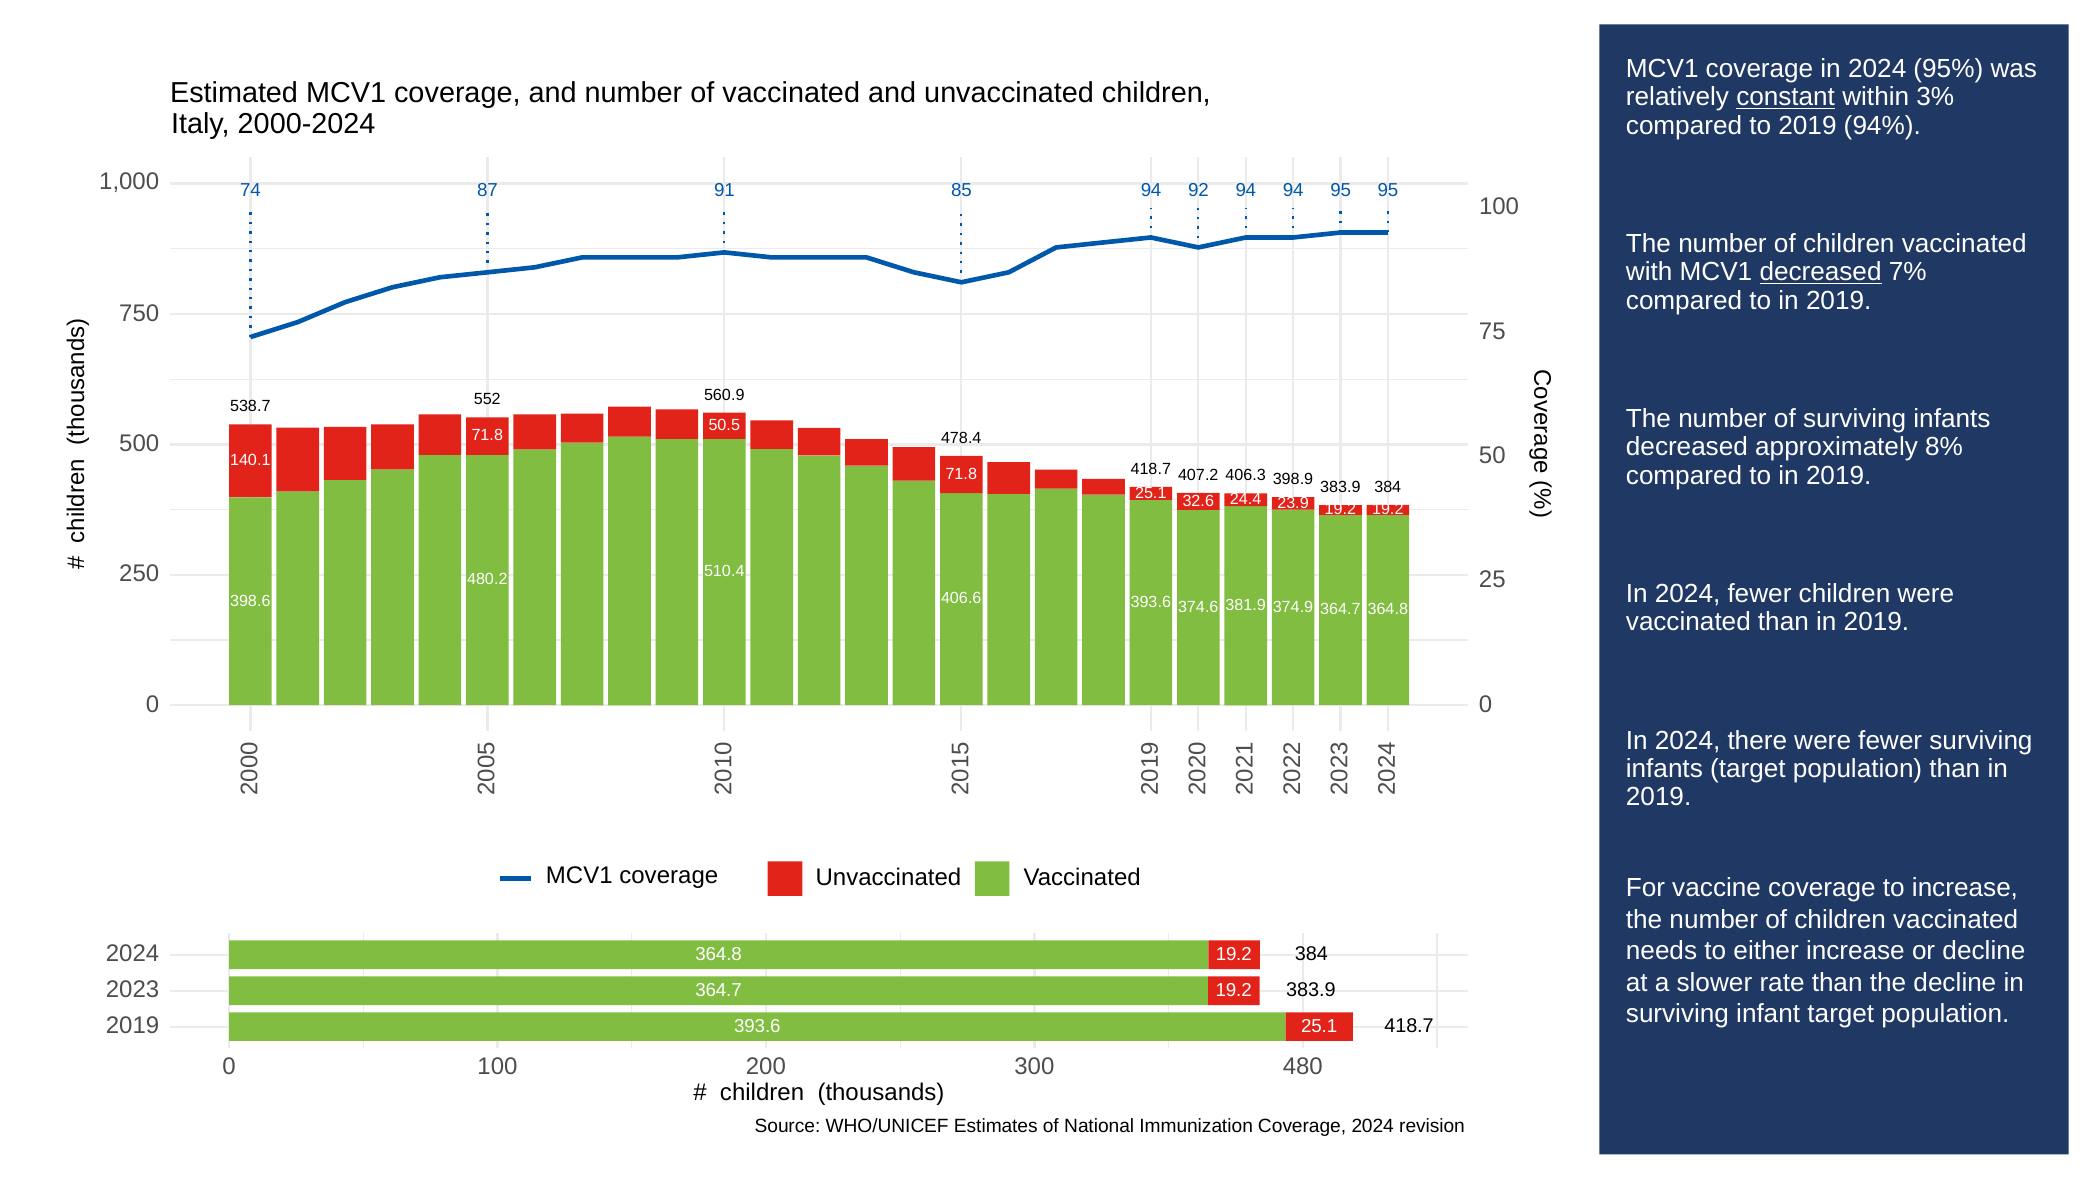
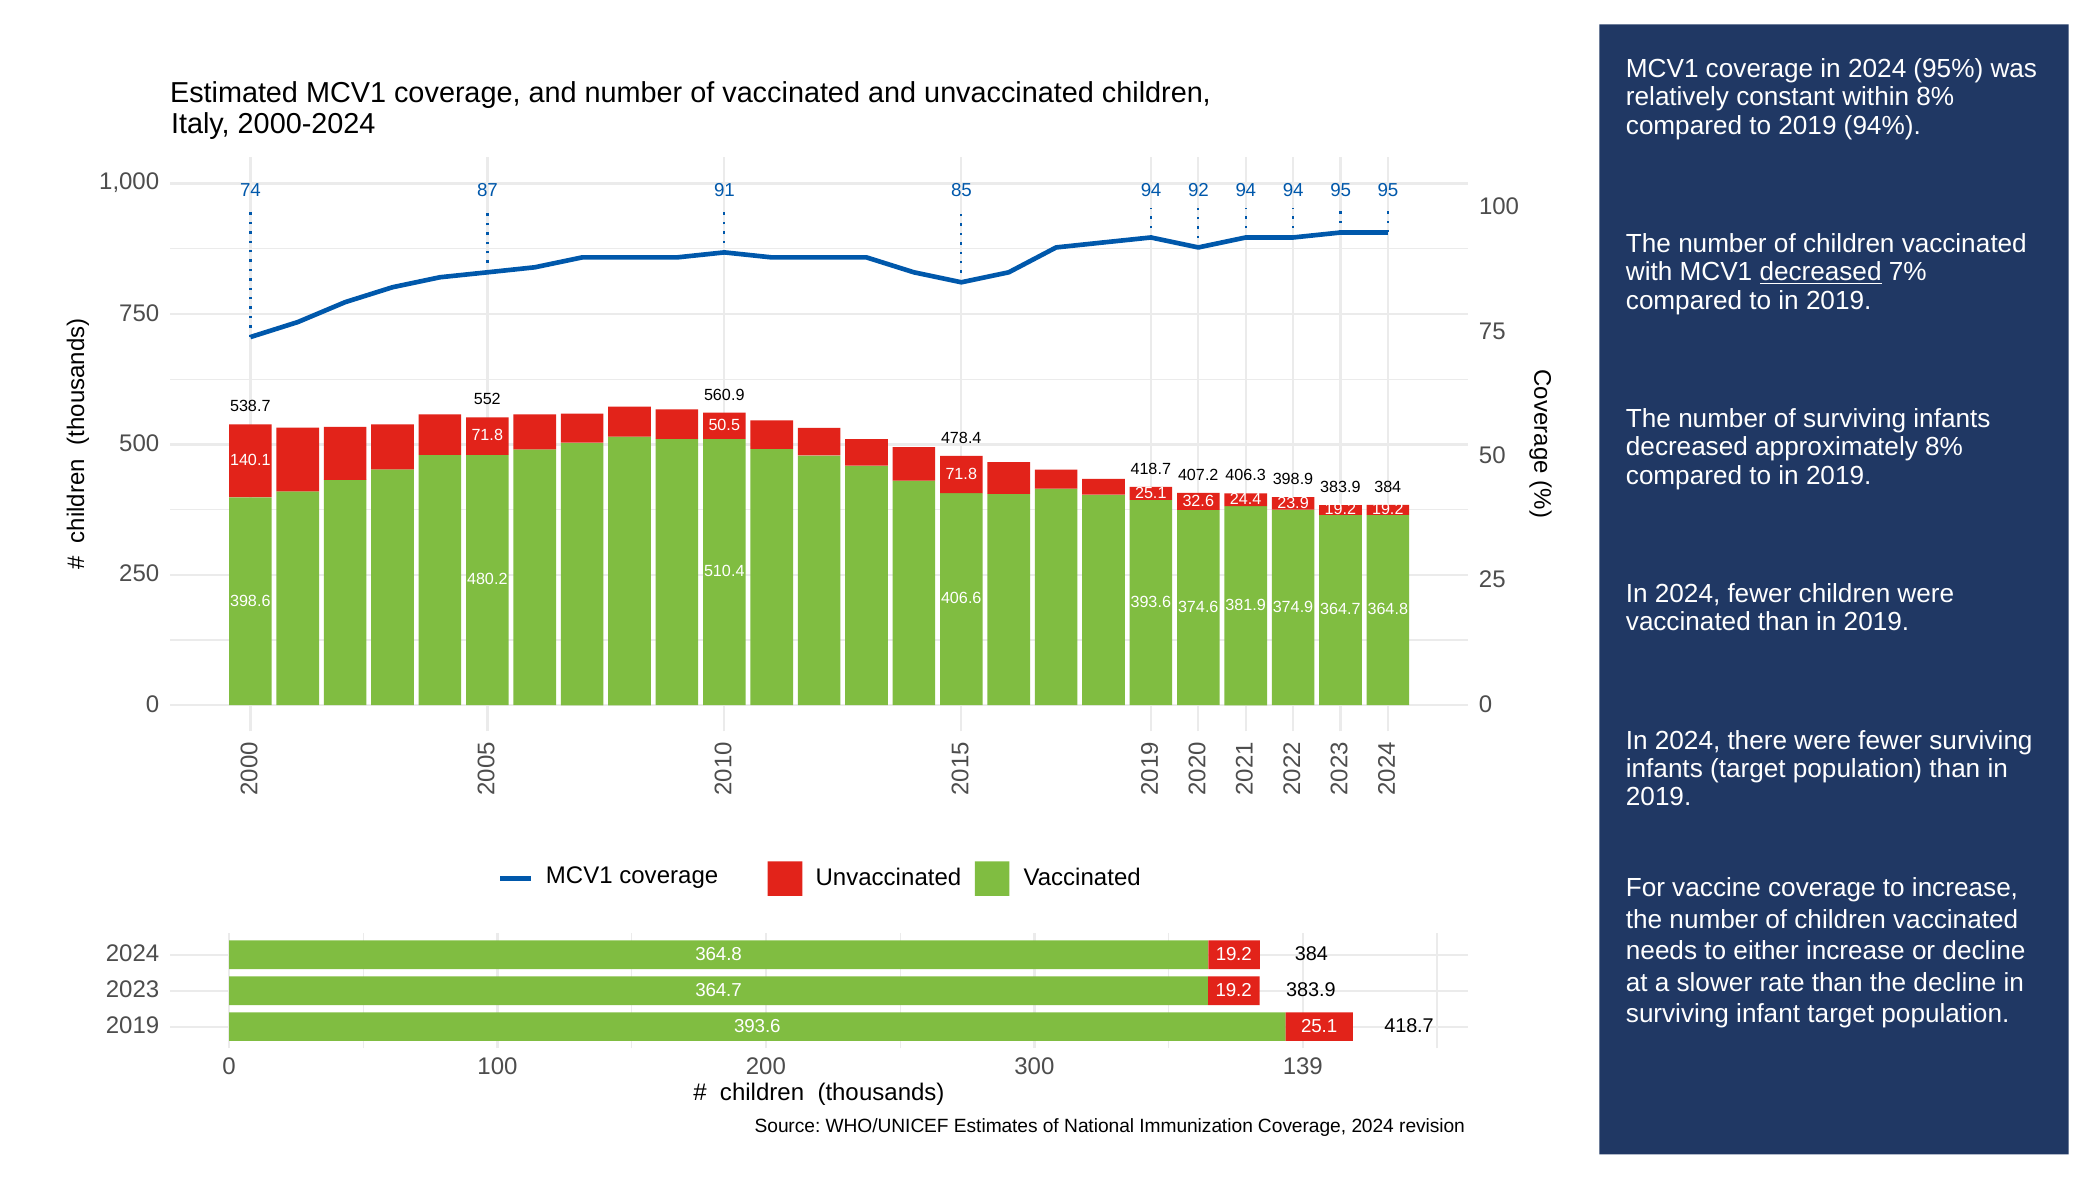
constant underline: present -> none (1786, 97)
within 3%: 3% -> 8% (1935, 97)
480: 480 -> 139 (1303, 1066)
